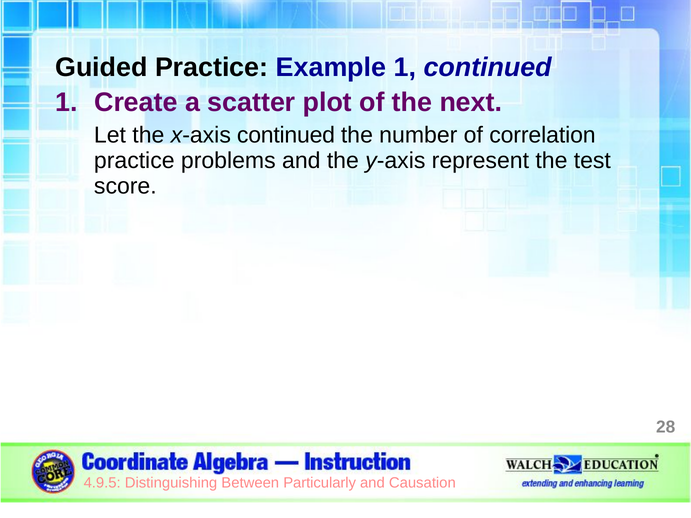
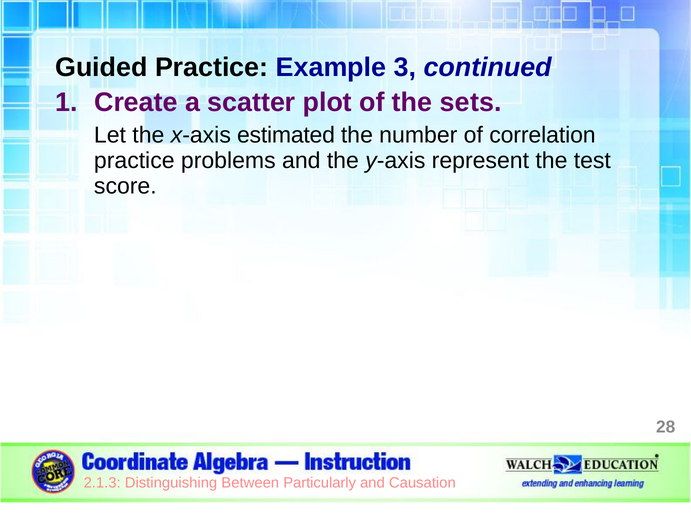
Example 1: 1 -> 3 (405, 67)
next: next -> sets (471, 103)
x-axis continued: continued -> estimated (286, 135)
4.9.5: 4.9.5 -> 2.1.3 (102, 483)
